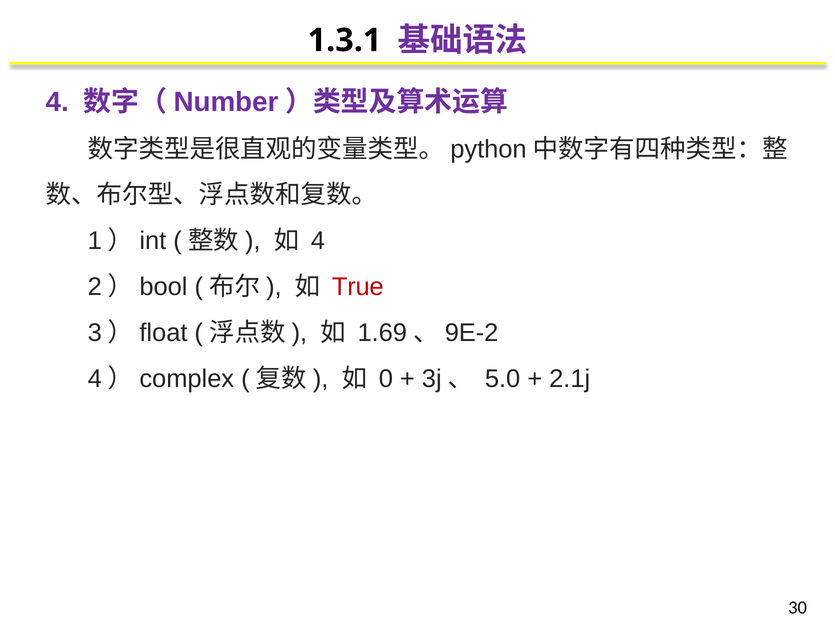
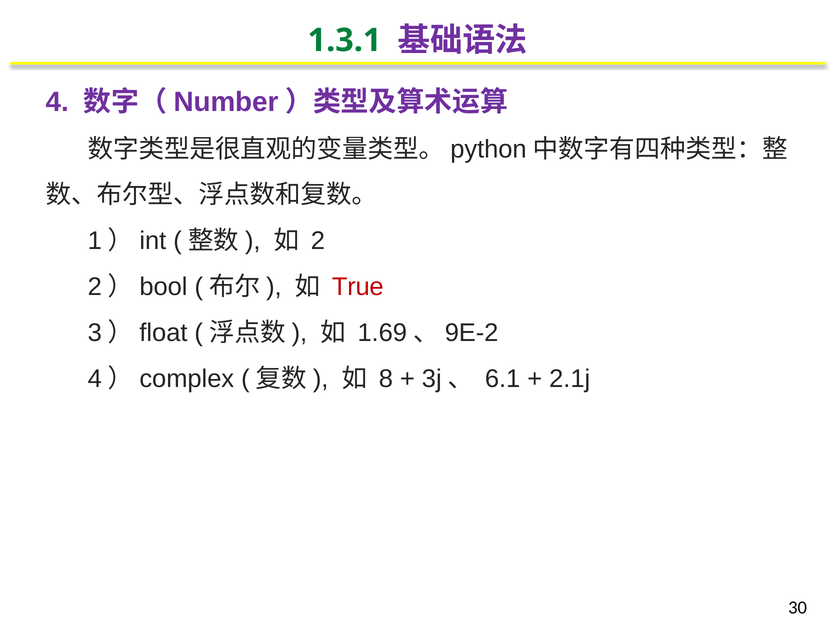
1.3.1 colour: black -> green (345, 40)
4: 4 -> 2 (318, 241)
0: 0 -> 8 (386, 378)
5.0: 5.0 -> 6.1 (503, 378)
